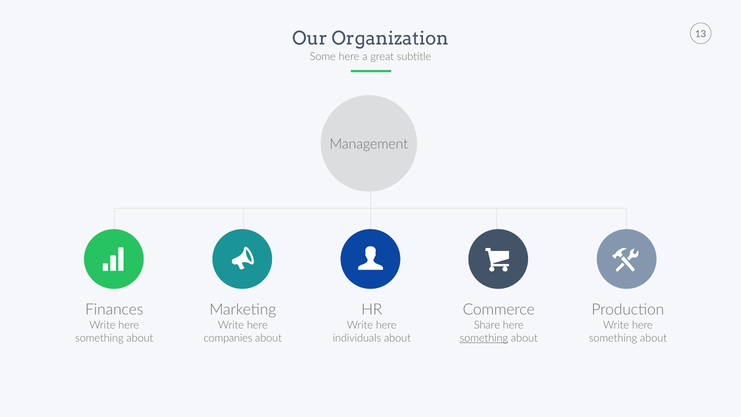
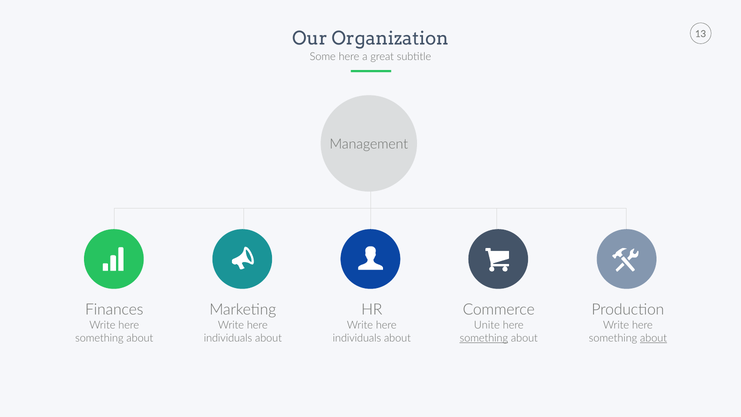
Share: Share -> Unite (487, 325)
companies: companies -> individuals (228, 338)
about underline: none -> present (654, 338)
